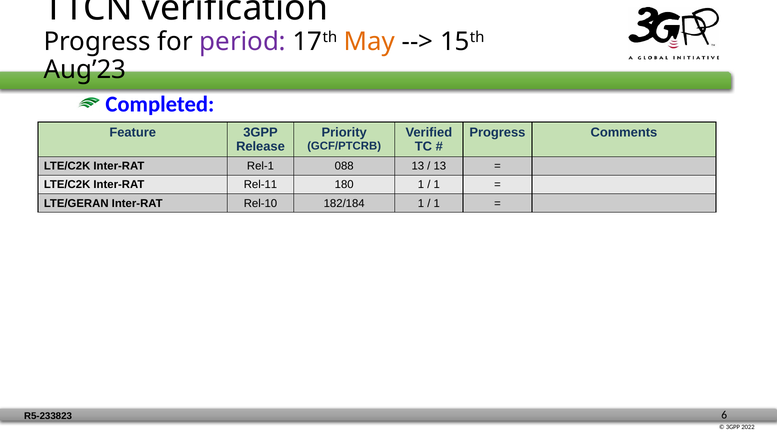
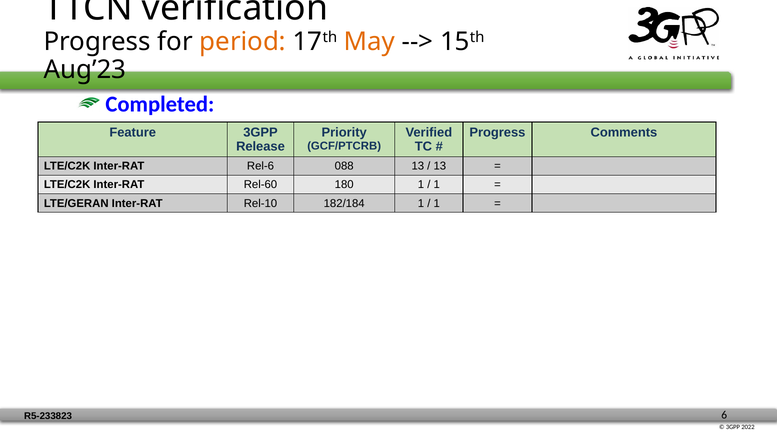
period colour: purple -> orange (243, 41)
Rel-1: Rel-1 -> Rel-6 (260, 166)
Rel-11: Rel-11 -> Rel-60 (260, 185)
